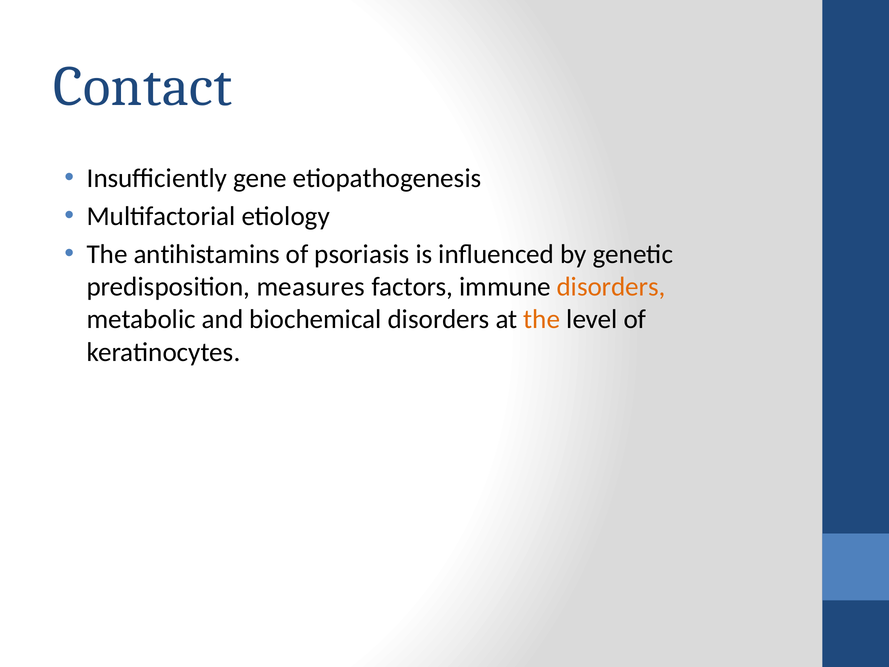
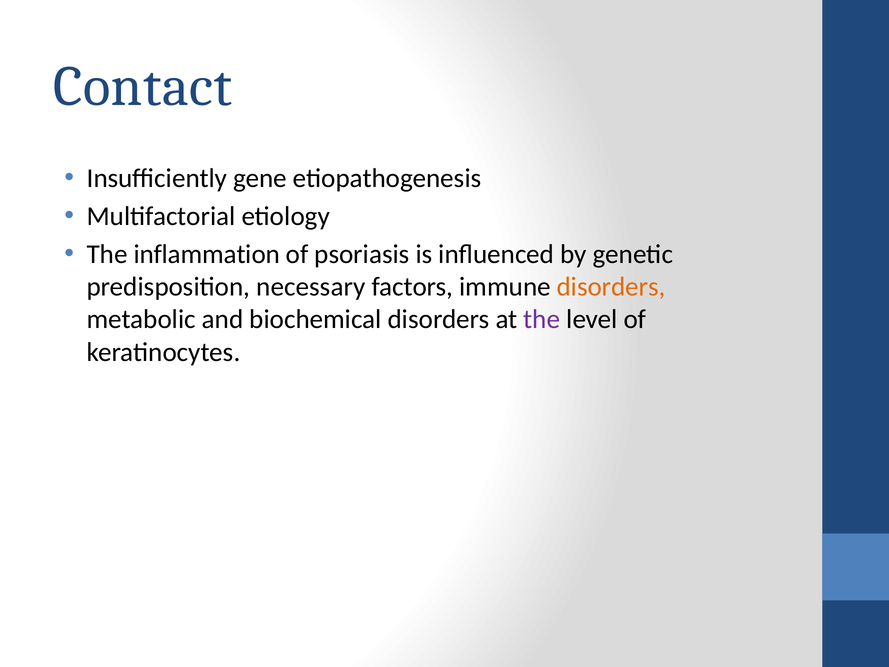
antihistamins: antihistamins -> inflammation (207, 254)
measures: measures -> necessary (311, 287)
the colour: orange -> purple (542, 319)
